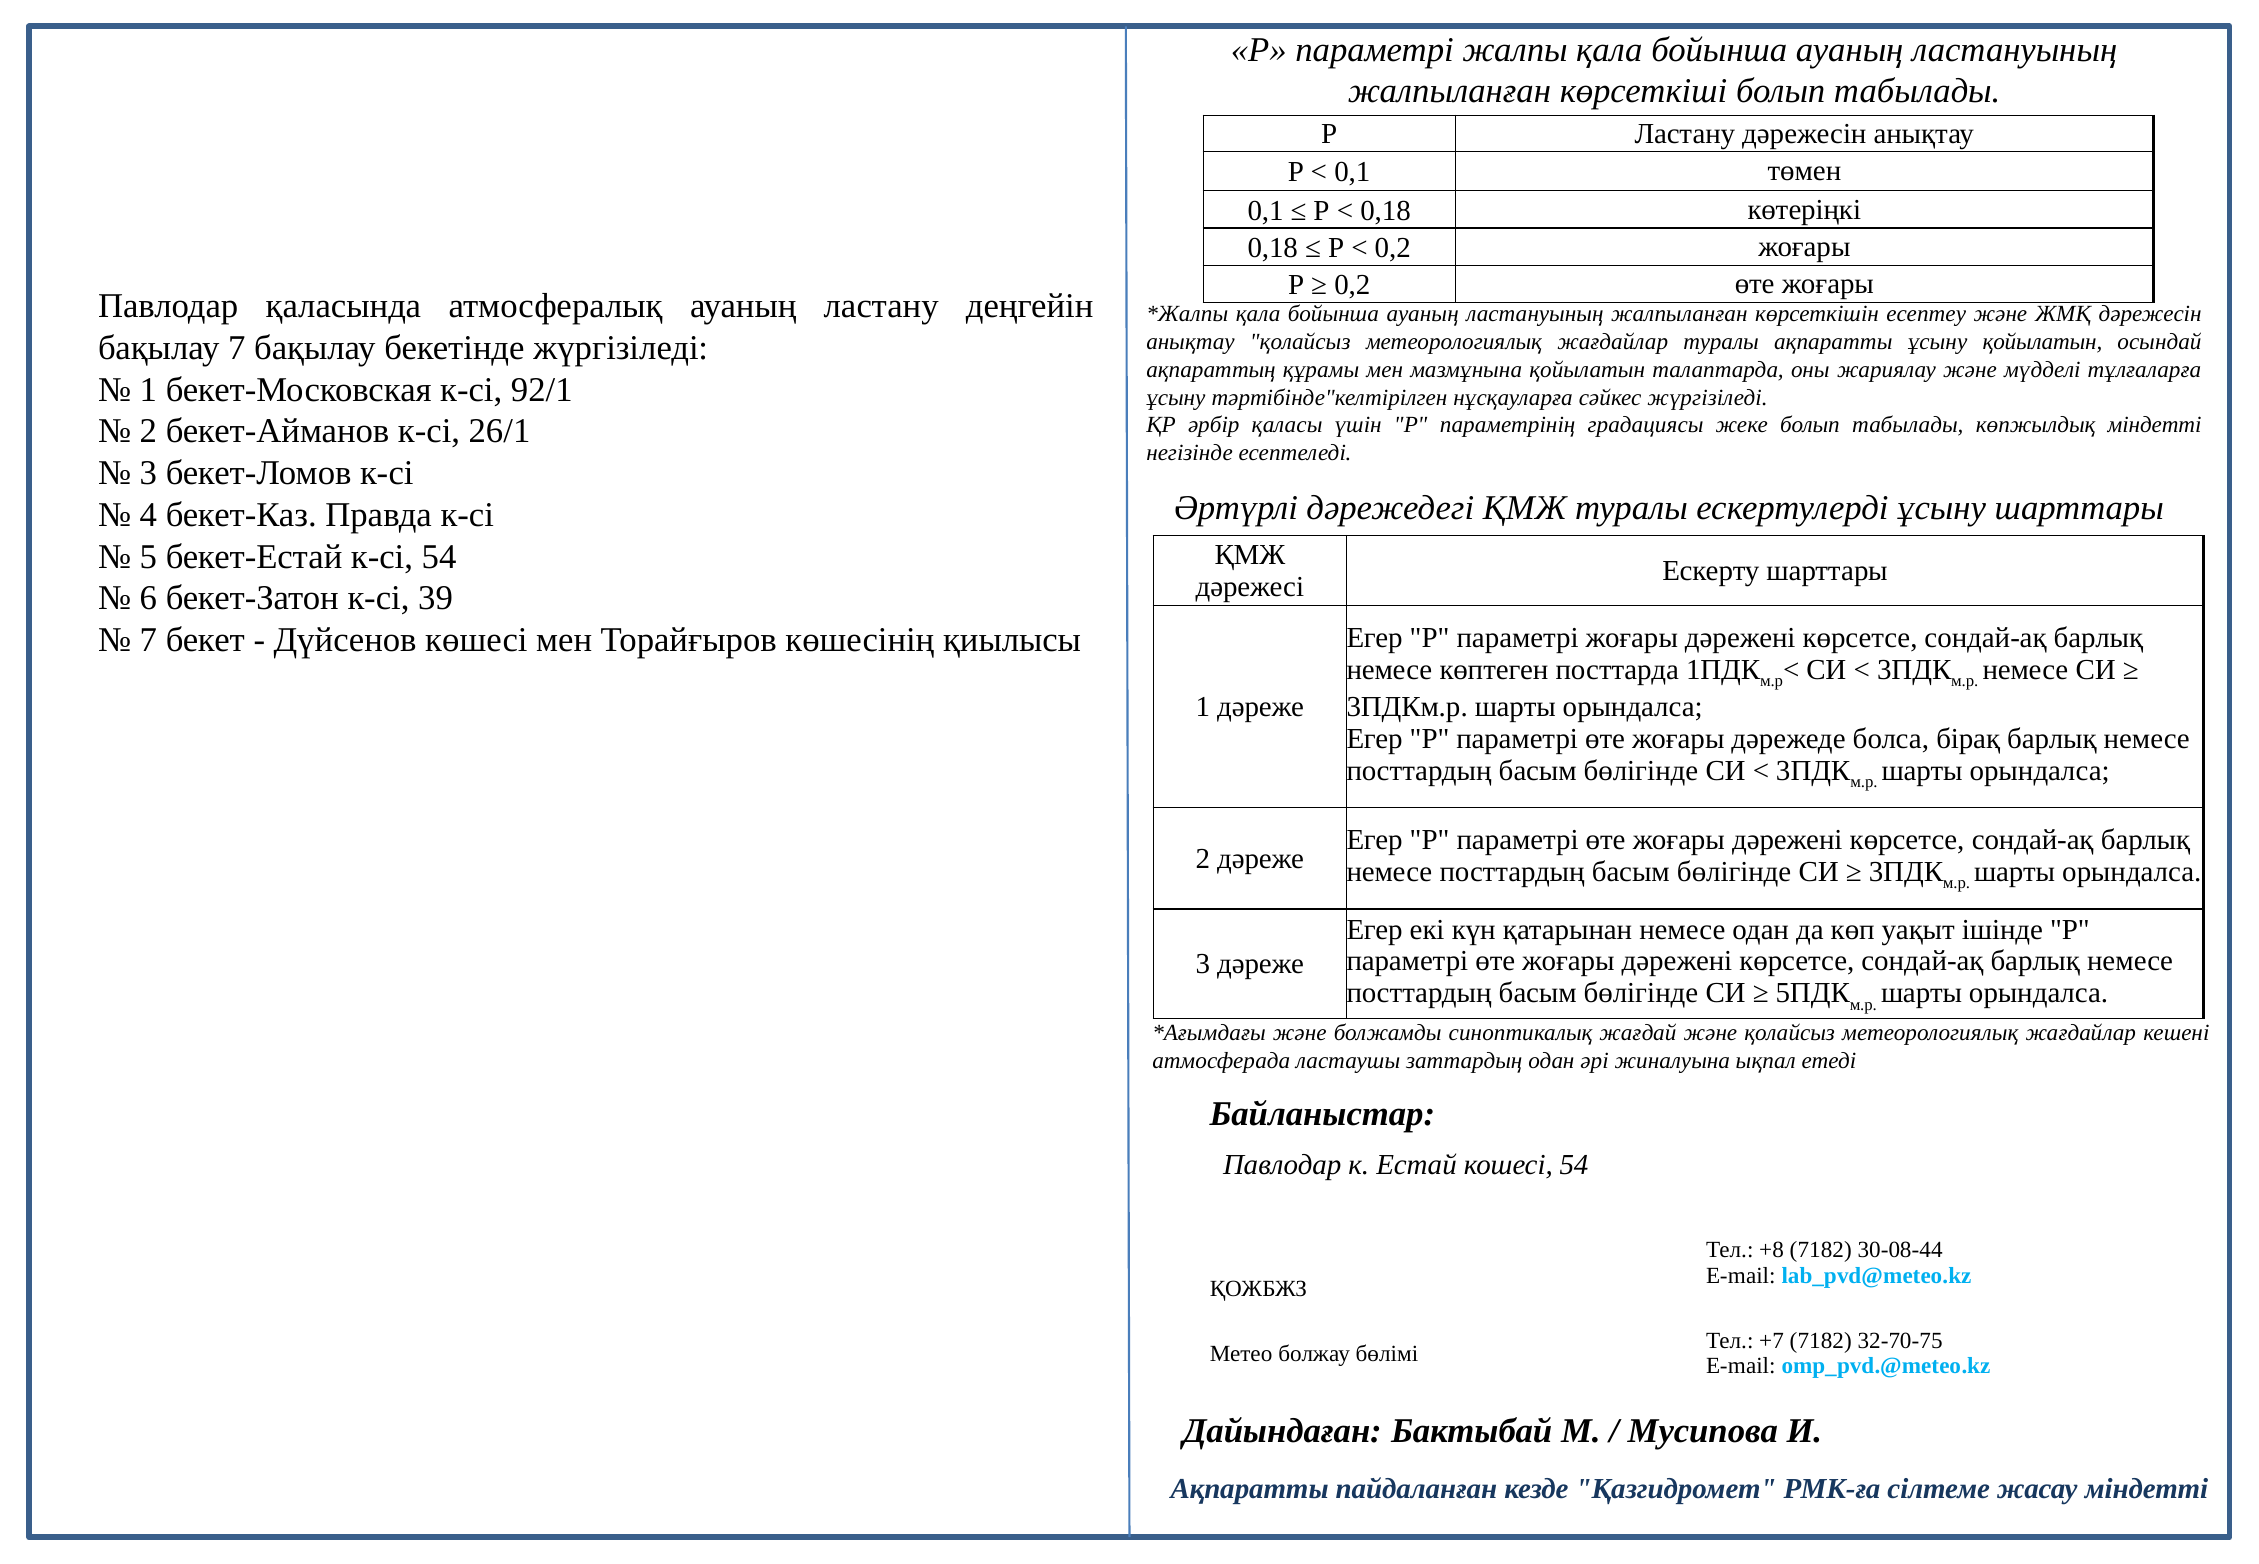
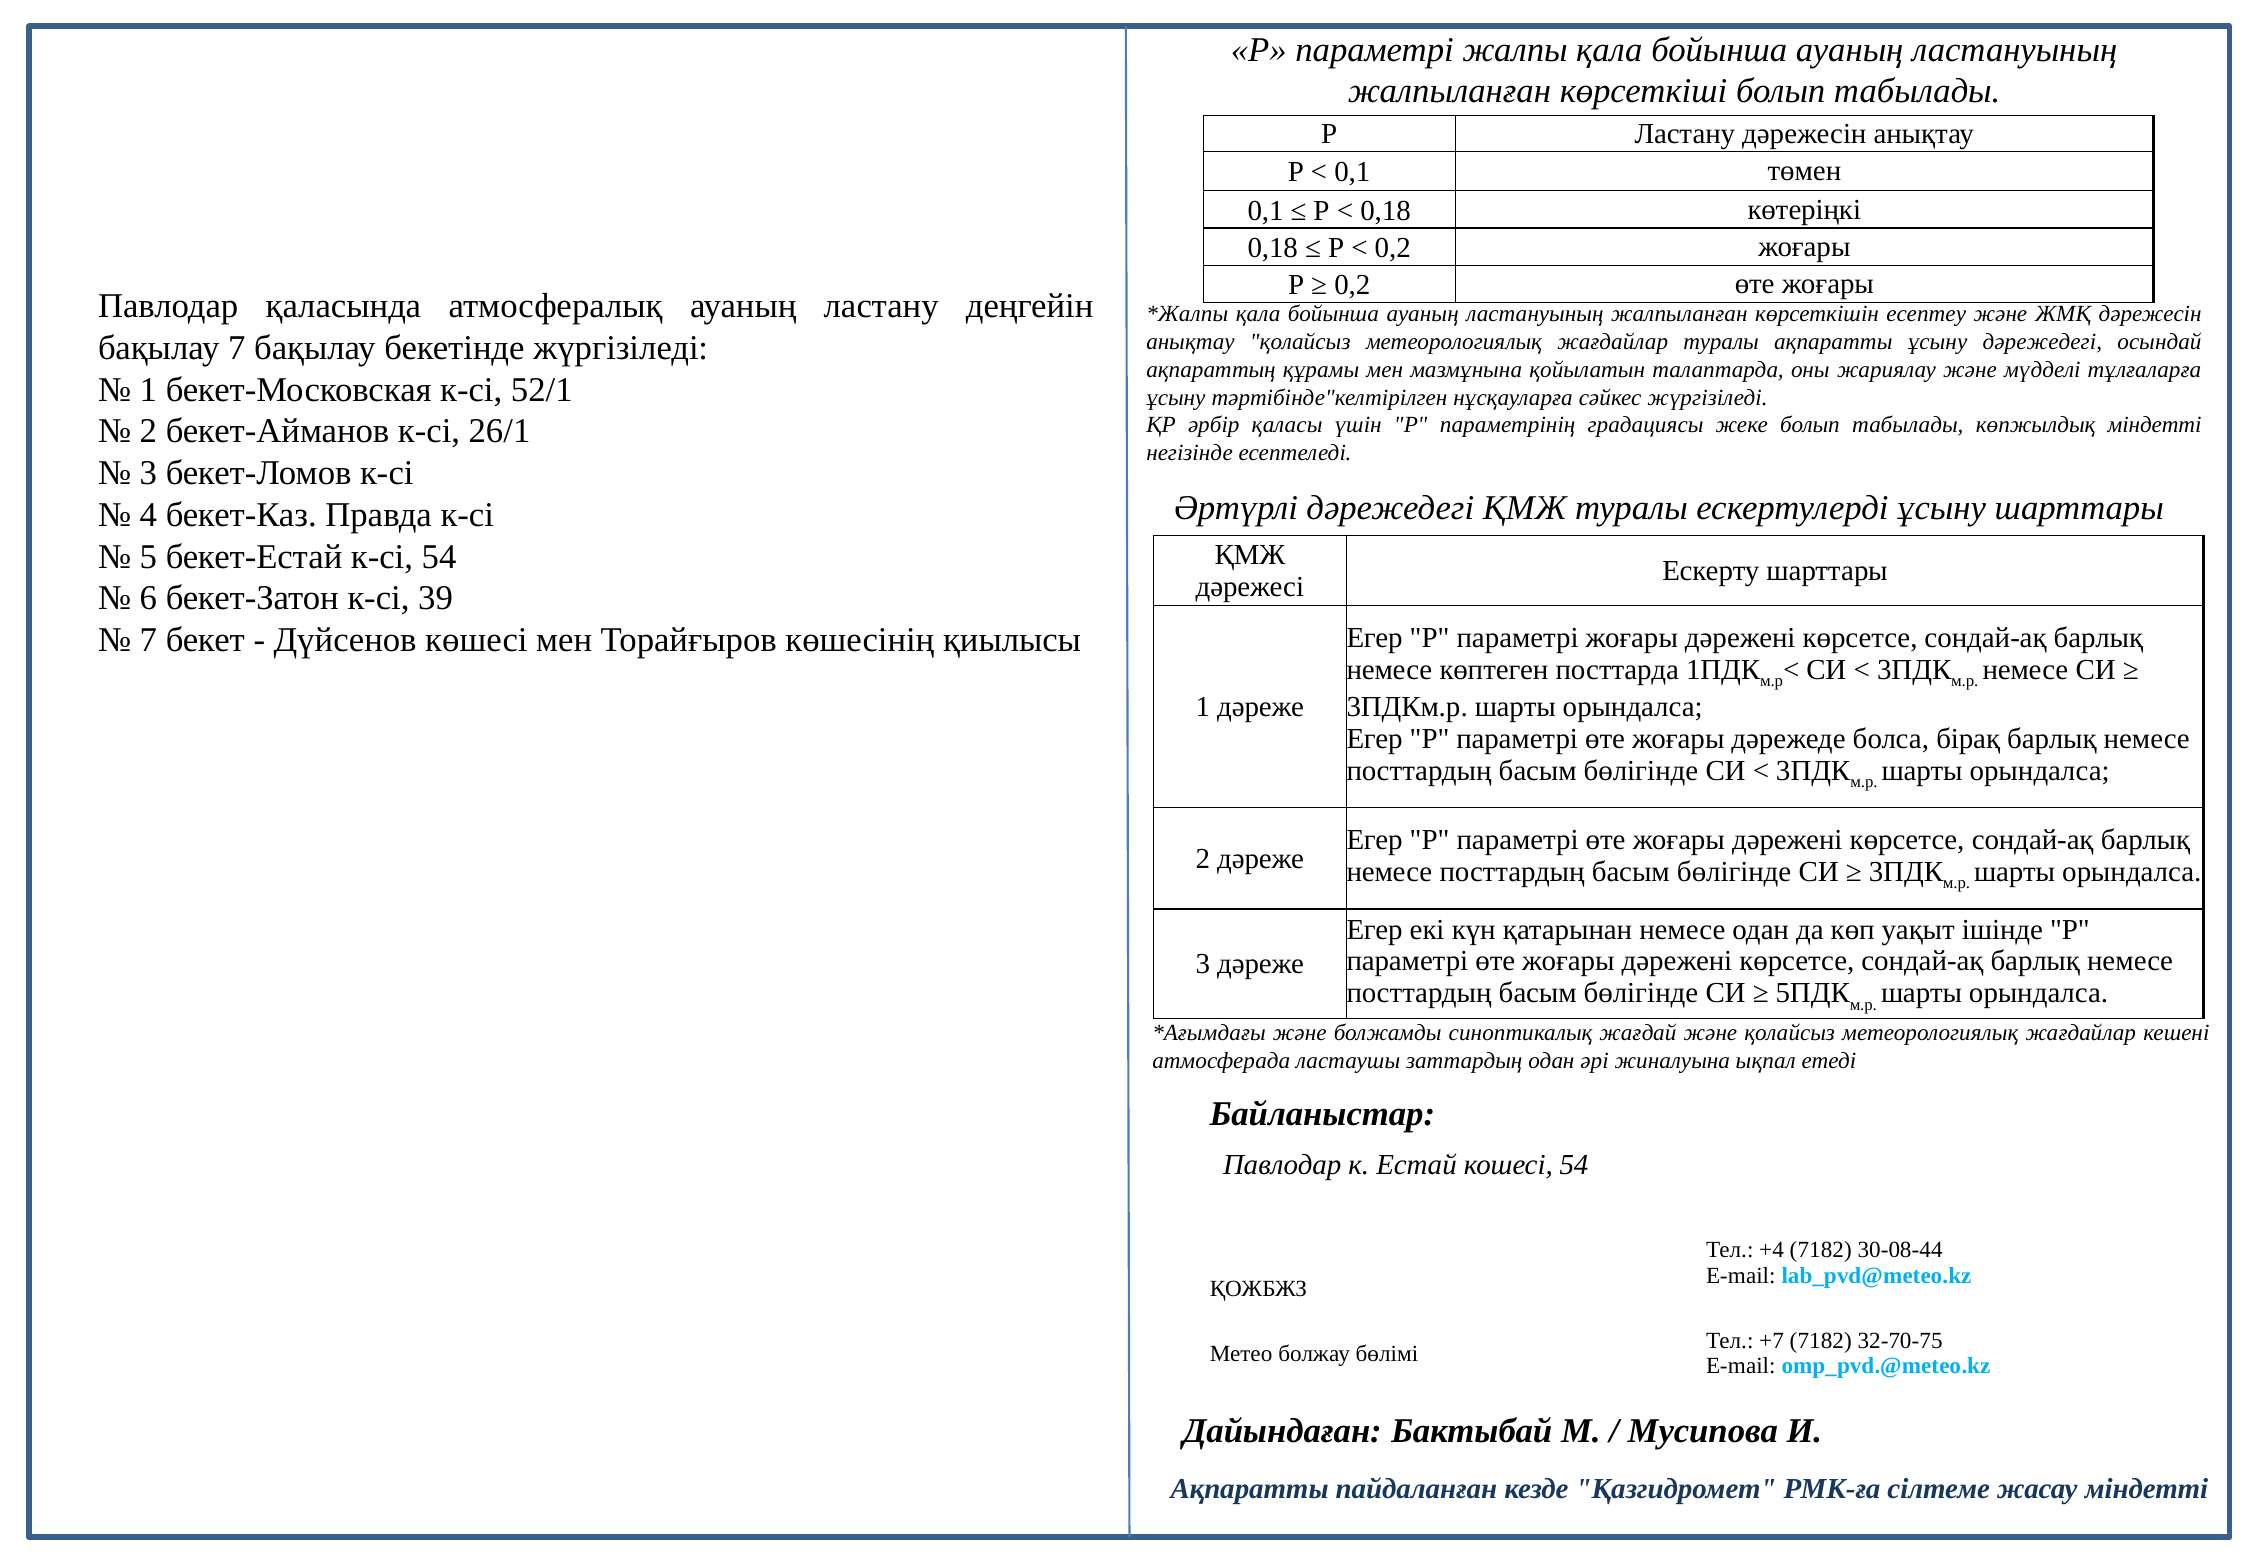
ұсыну қойылатын: қойылатын -> дәрежедегі (2042, 342)
92/1: 92/1 -> 52/1 (542, 390)
+8: +8 -> +4 (1771, 1250)
